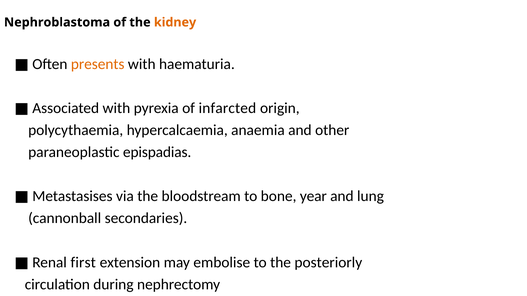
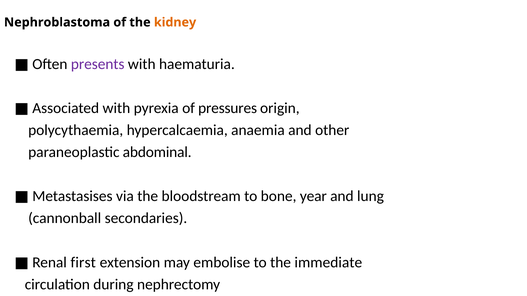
presents colour: orange -> purple (98, 64)
infarcted: infarcted -> pressures (228, 108)
epispadias: epispadias -> abdominal (157, 152)
posteriorly: posteriorly -> immediate (328, 263)
